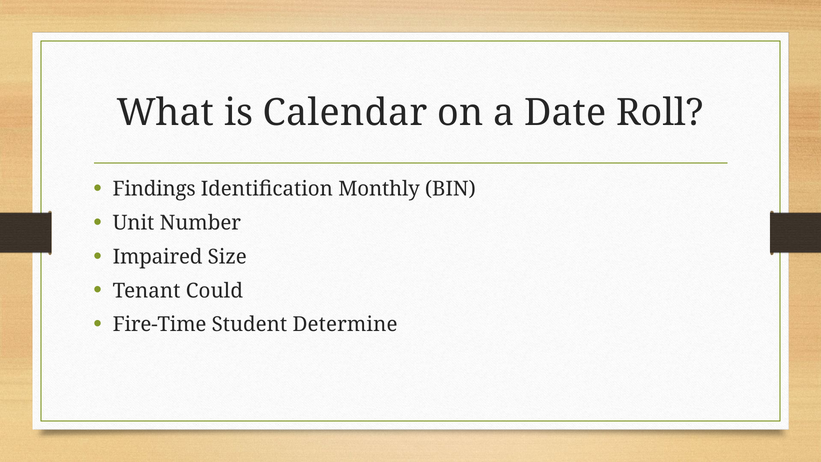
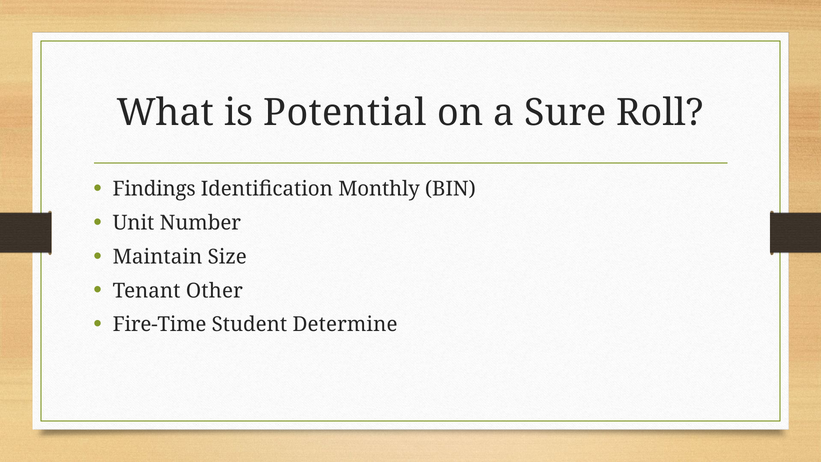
Calendar: Calendar -> Potential (345, 113)
Date: Date -> Sure (565, 113)
Impaired: Impaired -> Maintain (157, 257)
Could: Could -> Other (214, 291)
